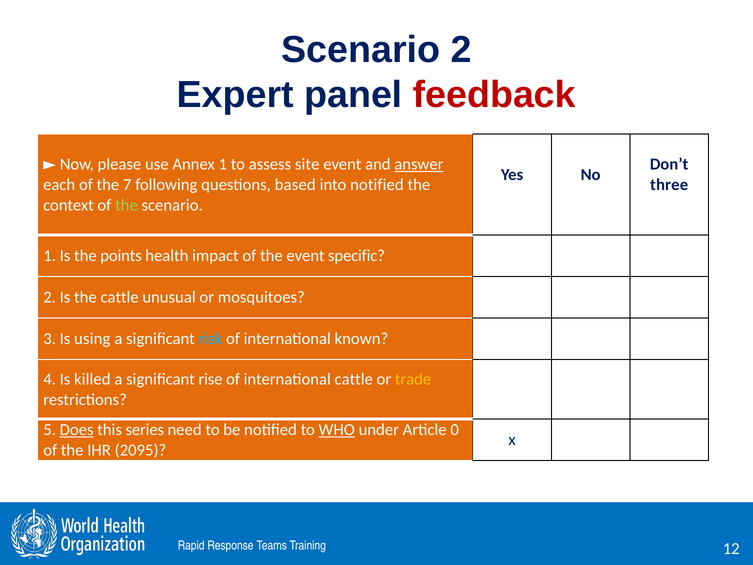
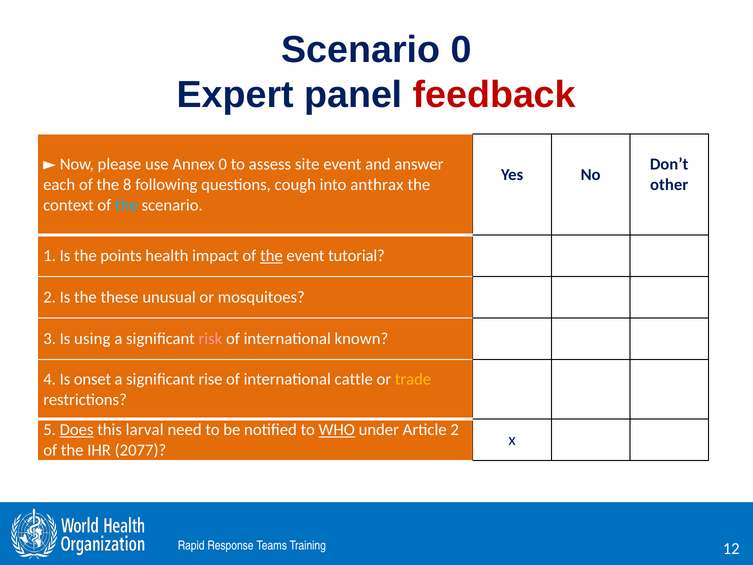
Scenario 2: 2 -> 0 (461, 50)
Annex 1: 1 -> 0 (223, 164)
answer underline: present -> none (419, 164)
7: 7 -> 8 (127, 185)
based: based -> cough (295, 185)
into notified: notified -> anthrax (377, 185)
three: three -> other (669, 185)
the colour: light green -> light blue (126, 205)
the underline: none -> present (271, 256)
specific: specific -> tutorial (357, 256)
the cattle: cattle -> these (120, 297)
risk colour: light blue -> pink (210, 339)
killed: killed -> onset (92, 379)
series: series -> larval (145, 429)
Article 0: 0 -> 2 (455, 429)
2095: 2095 -> 2077 (140, 450)
